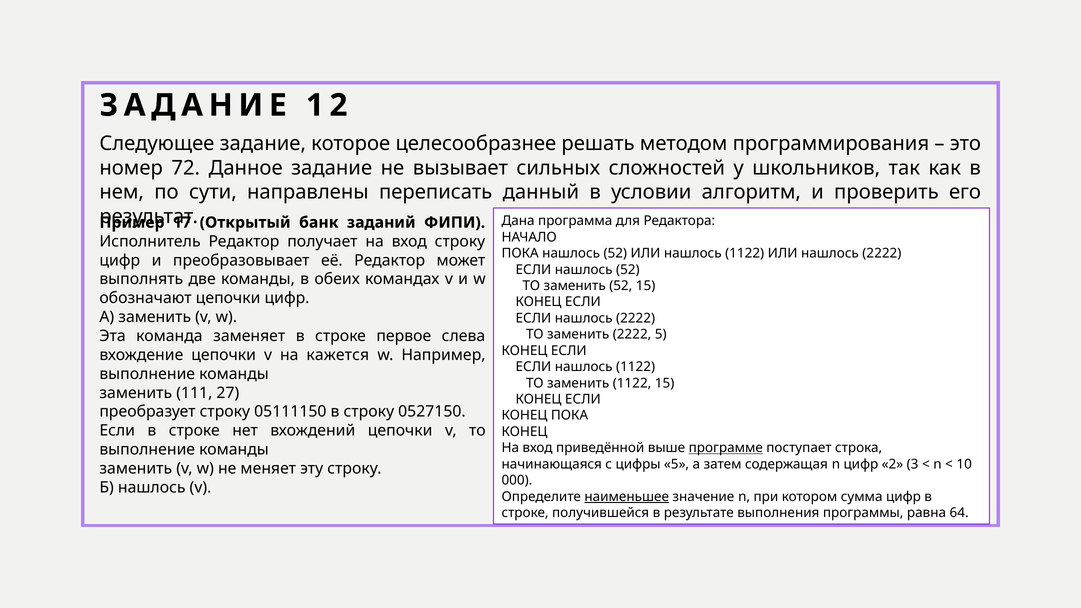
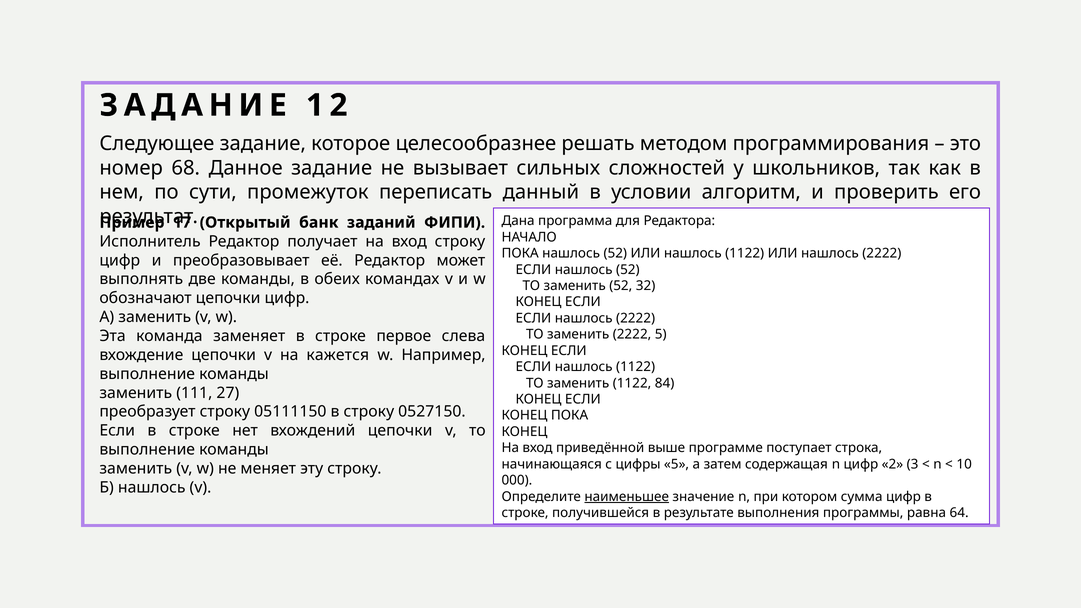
72: 72 -> 68 (186, 168)
направлены: направлены -> промежуток (308, 192)
52 15: 15 -> 32 (646, 286)
1122 15: 15 -> 84 (665, 383)
программе underline: present -> none (726, 448)
